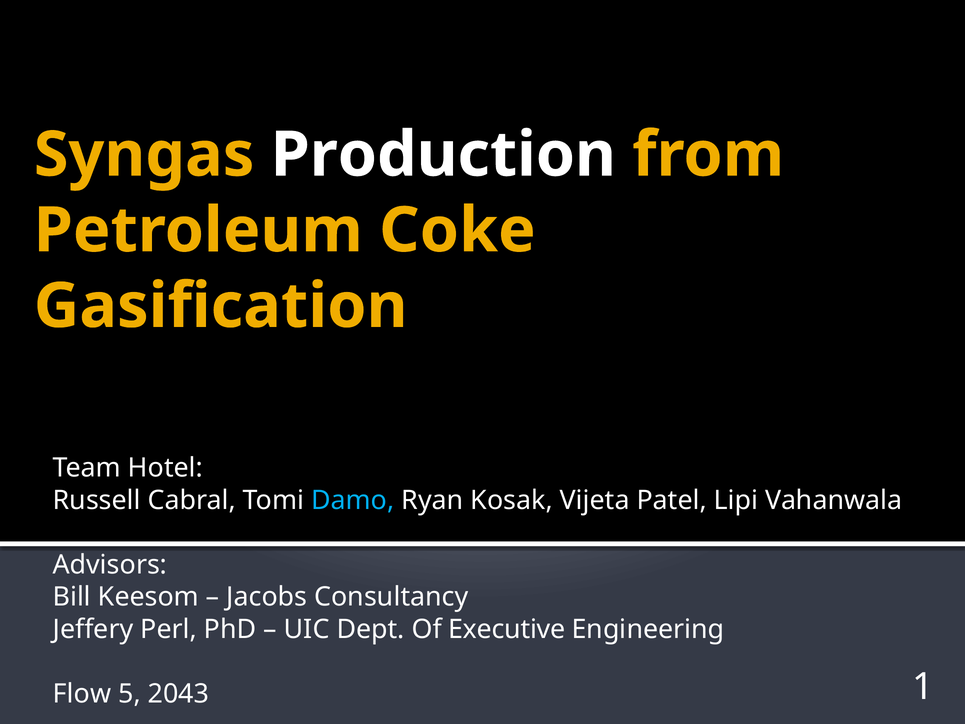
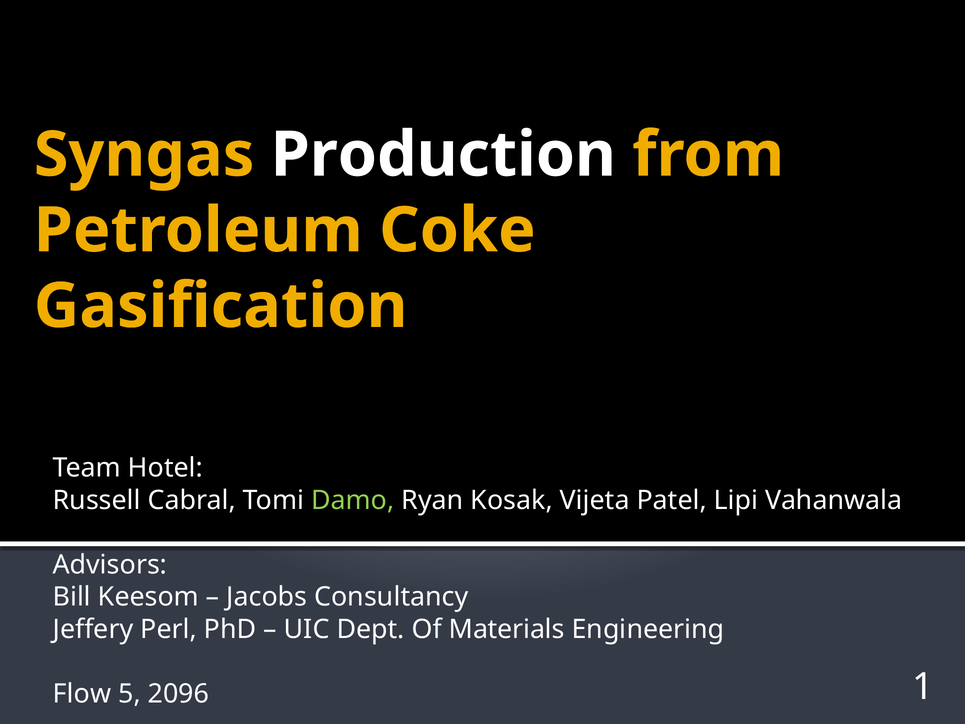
Damo colour: light blue -> light green (353, 500)
Executive: Executive -> Materials (507, 629)
2043: 2043 -> 2096 (178, 693)
